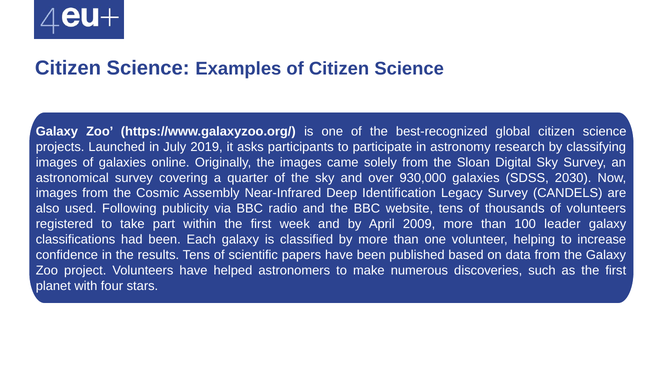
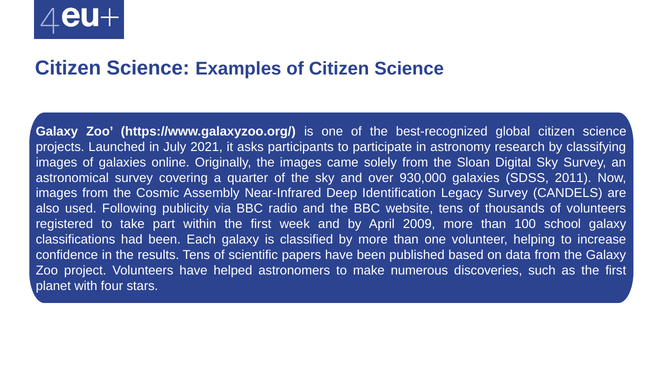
2019: 2019 -> 2021 (207, 147)
2030: 2030 -> 2011 (573, 178)
leader: leader -> school (562, 224)
